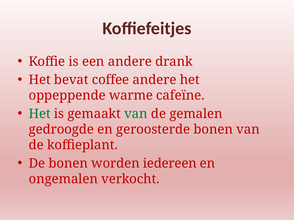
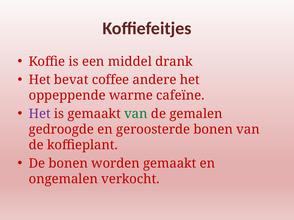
een andere: andere -> middel (130, 62)
Het colour: green -> purple (40, 114)
worden iedereen: iedereen -> gemaakt (170, 164)
